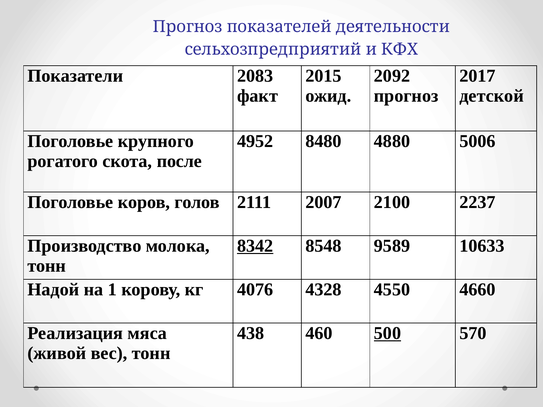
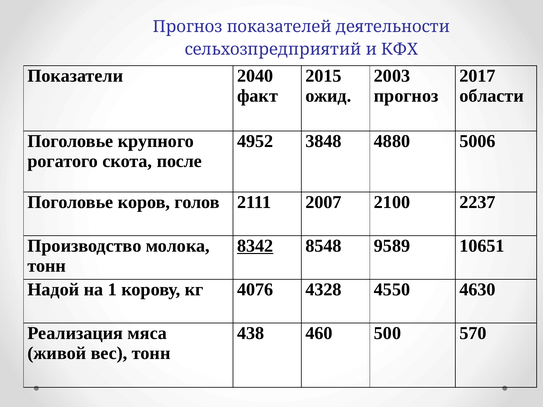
2083: 2083 -> 2040 (255, 76)
2092: 2092 -> 2003 (392, 76)
детской: детской -> области (492, 96)
8480: 8480 -> 3848 (324, 141)
10633: 10633 -> 10651 (482, 246)
4660: 4660 -> 4630 (478, 290)
500 underline: present -> none (387, 333)
